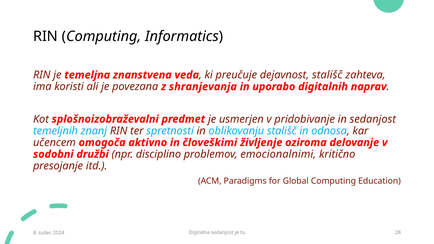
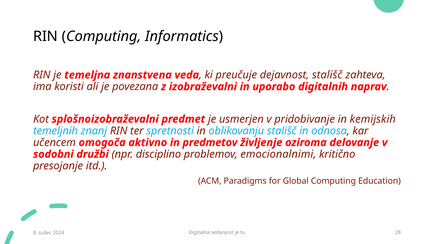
shranjevanja: shranjevanja -> izobraževalni (203, 87)
in sedanjost: sedanjost -> kemijskih (373, 119)
človeškimi: človeškimi -> predmetov (210, 143)
